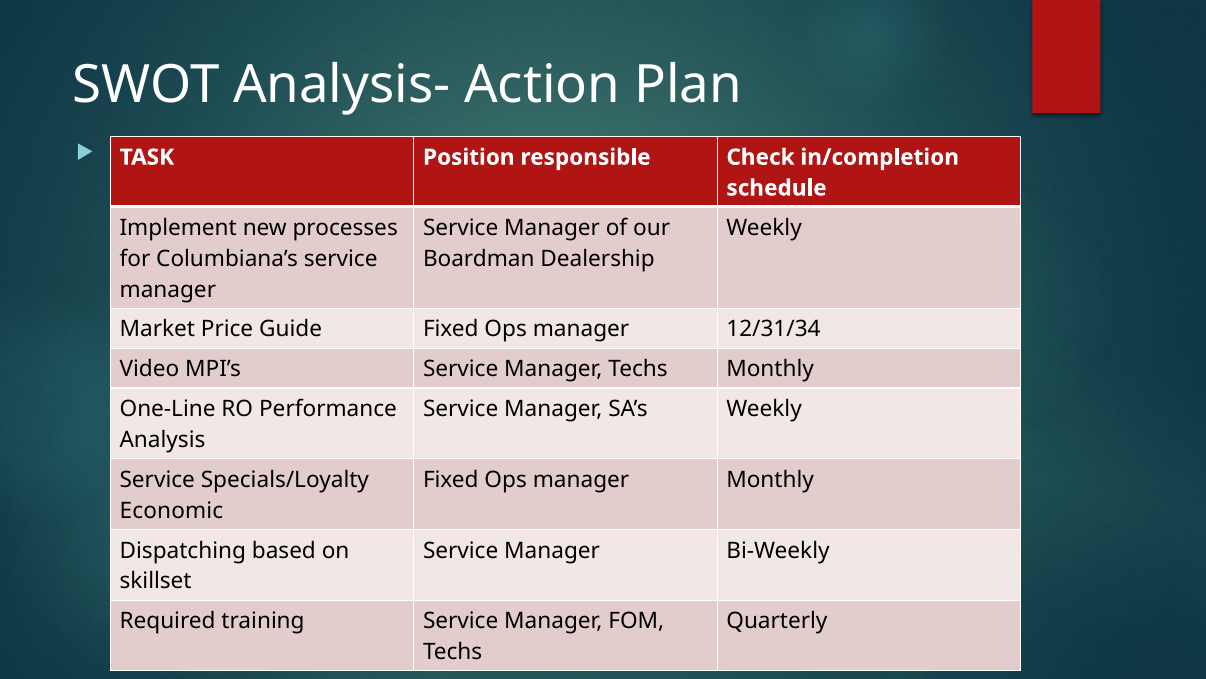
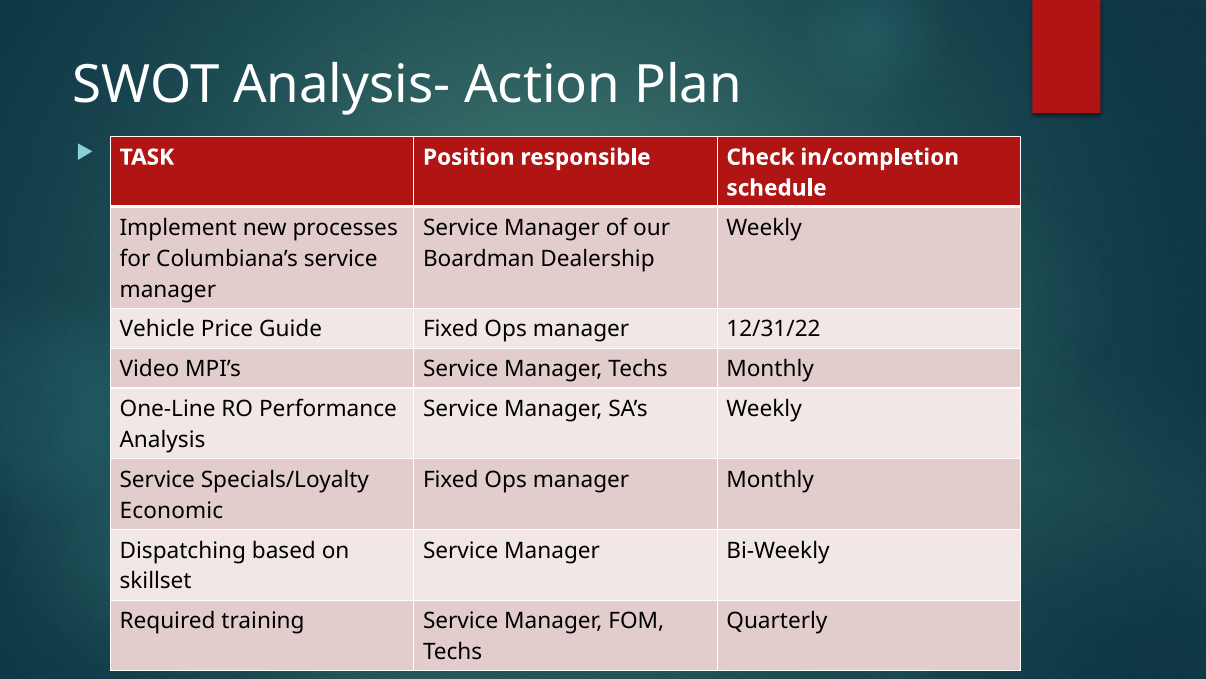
Market: Market -> Vehicle (157, 329)
12/31/34: 12/31/34 -> 12/31/22 (773, 329)
